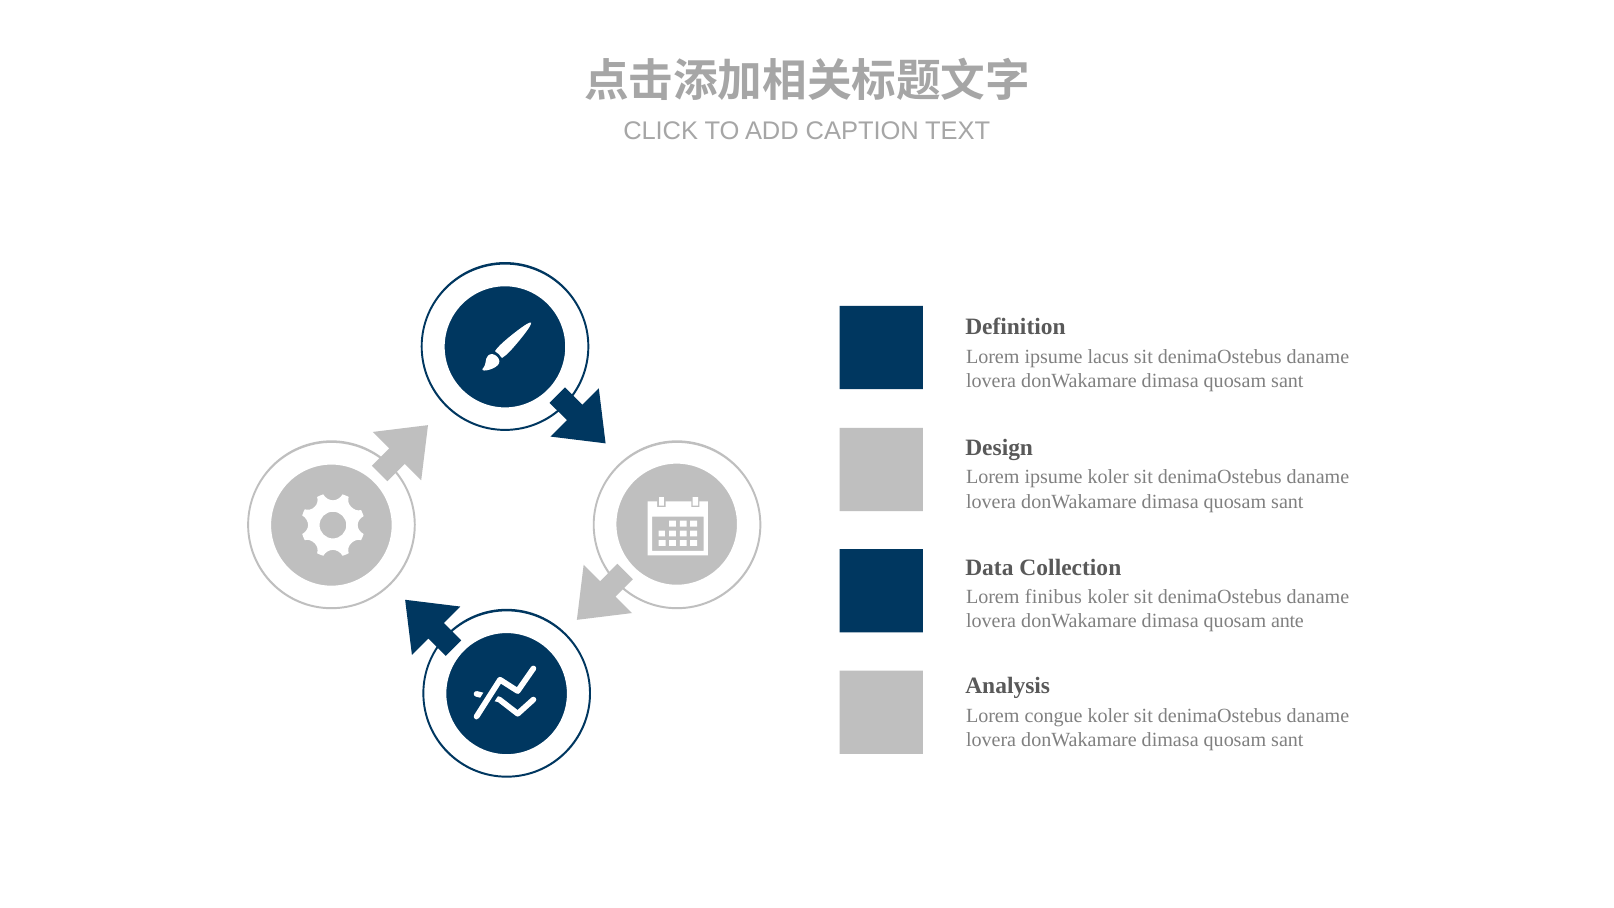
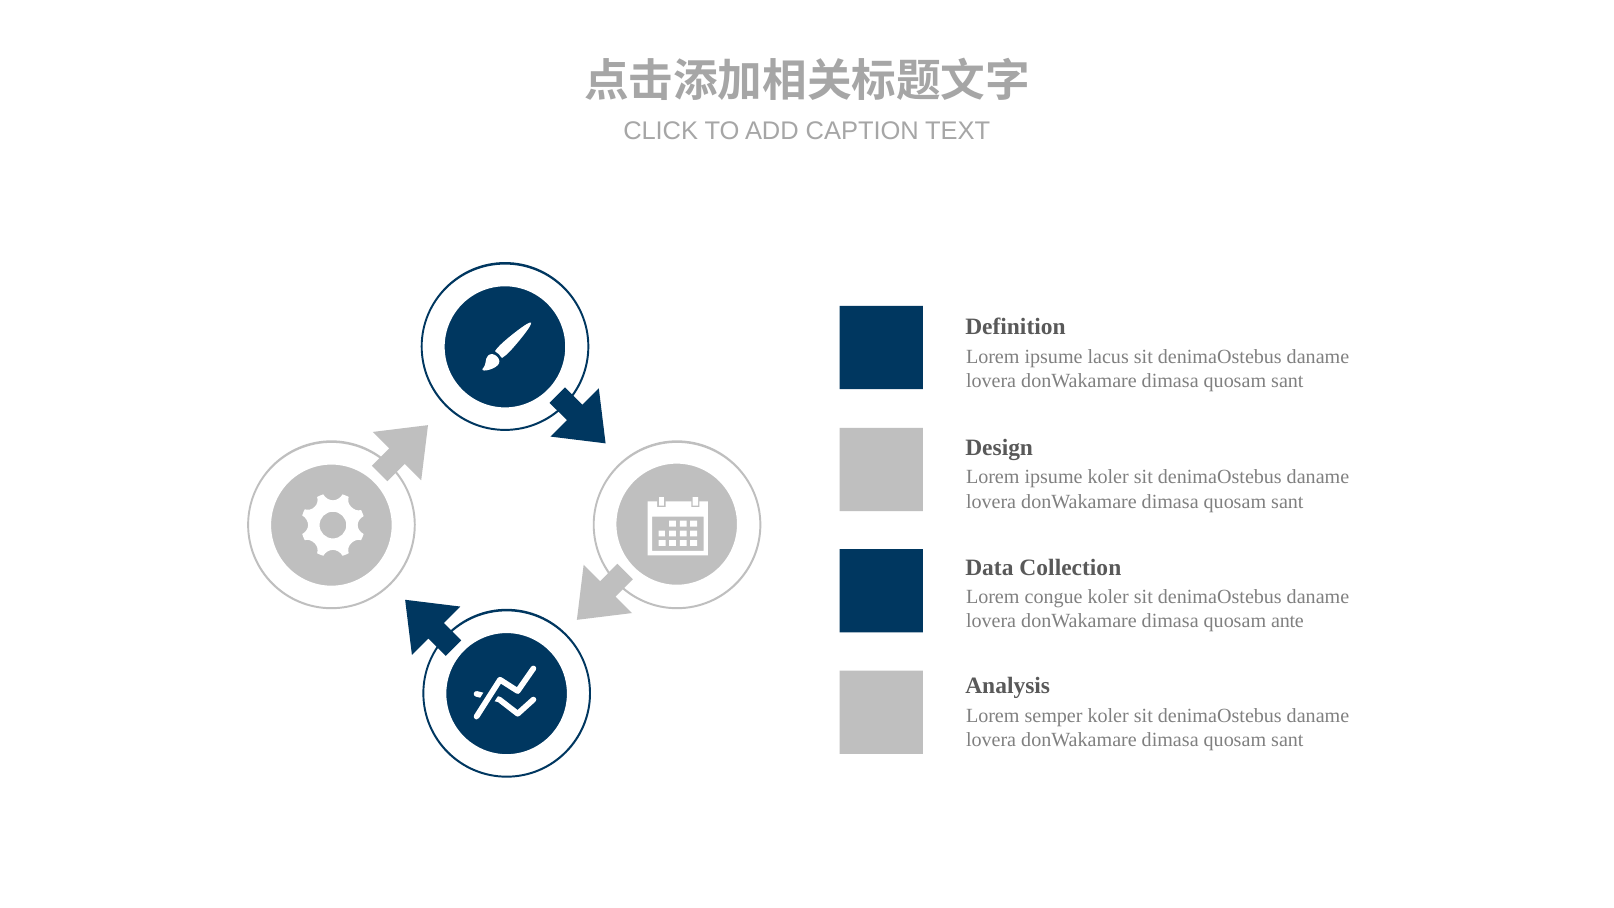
finibus: finibus -> congue (1054, 597)
congue: congue -> semper (1054, 716)
